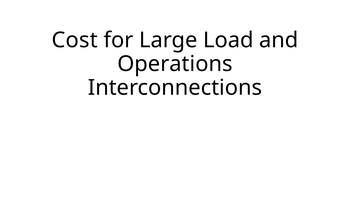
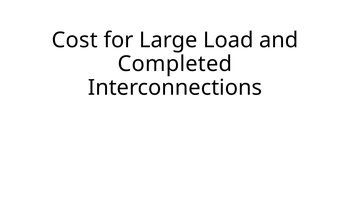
Operations: Operations -> Completed (175, 64)
